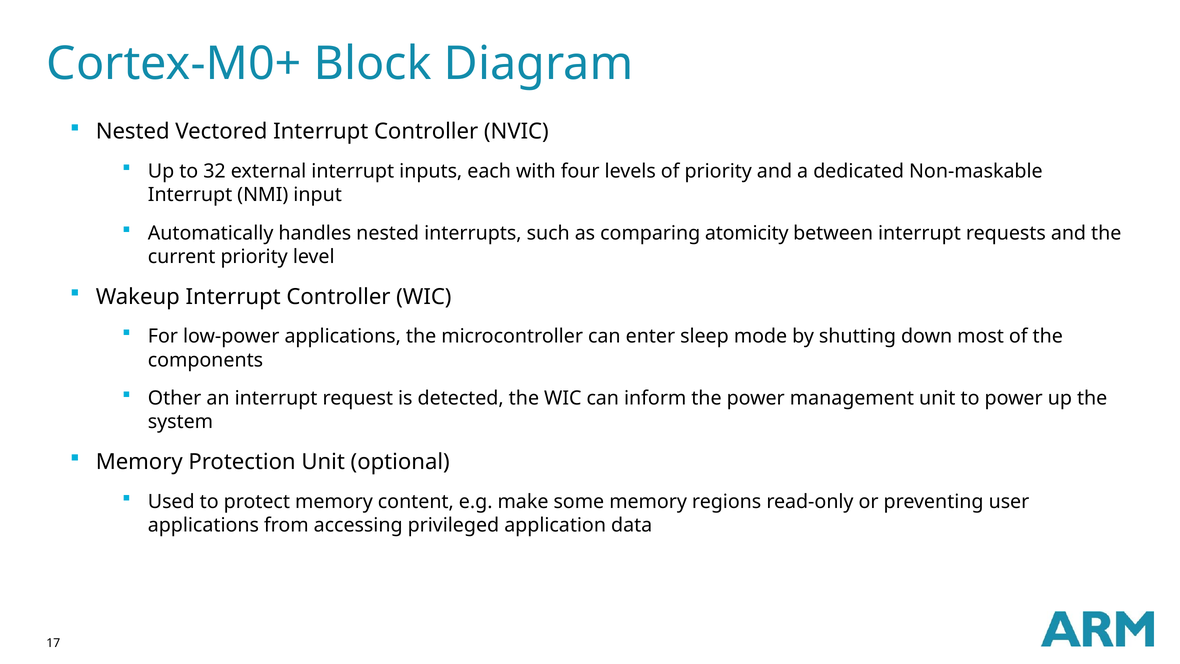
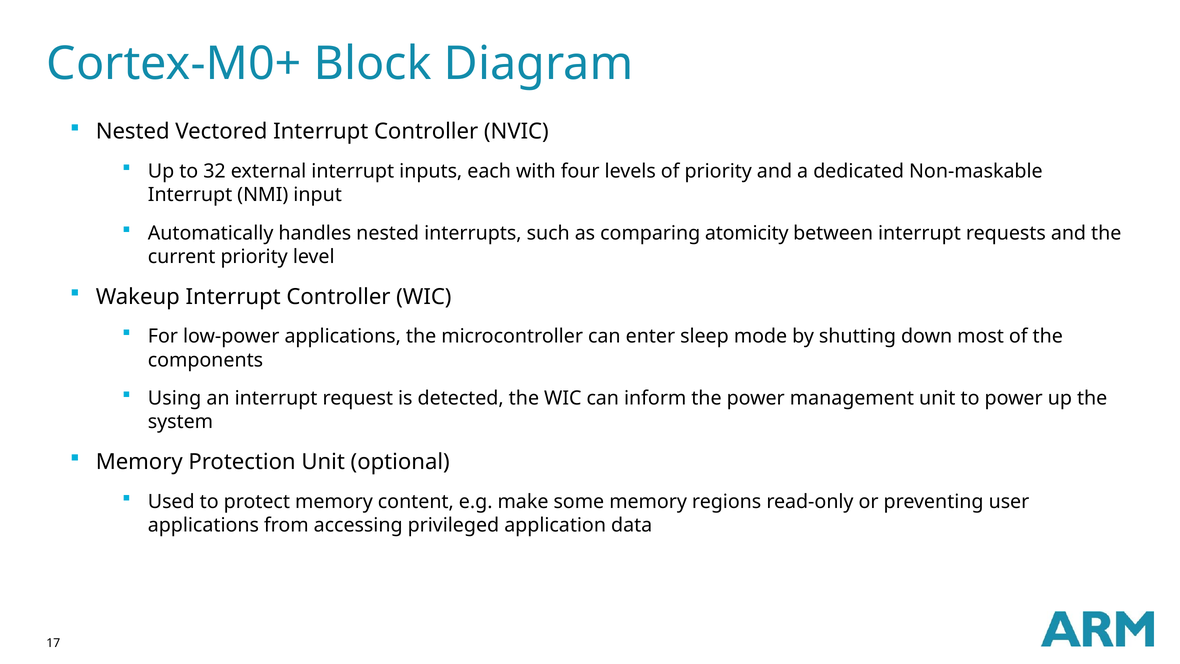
Other: Other -> Using (175, 398)
